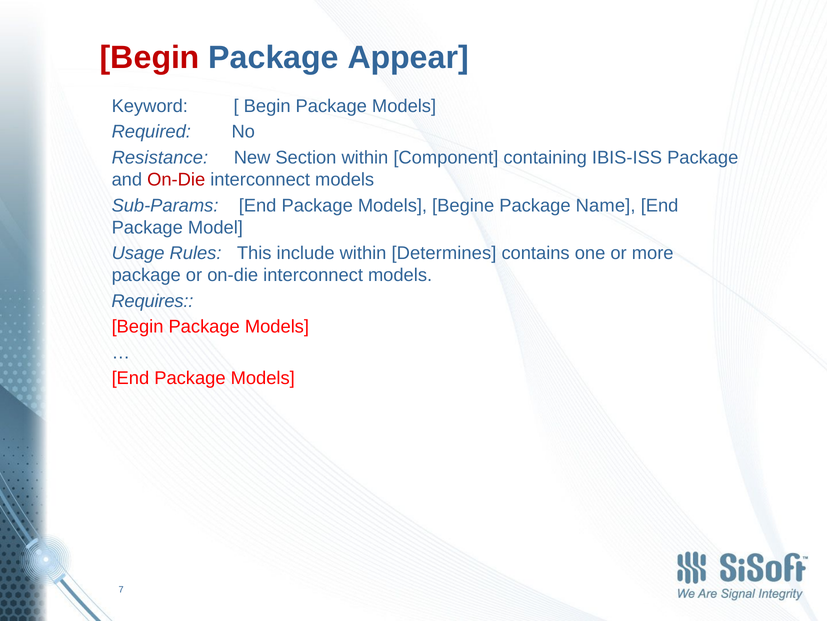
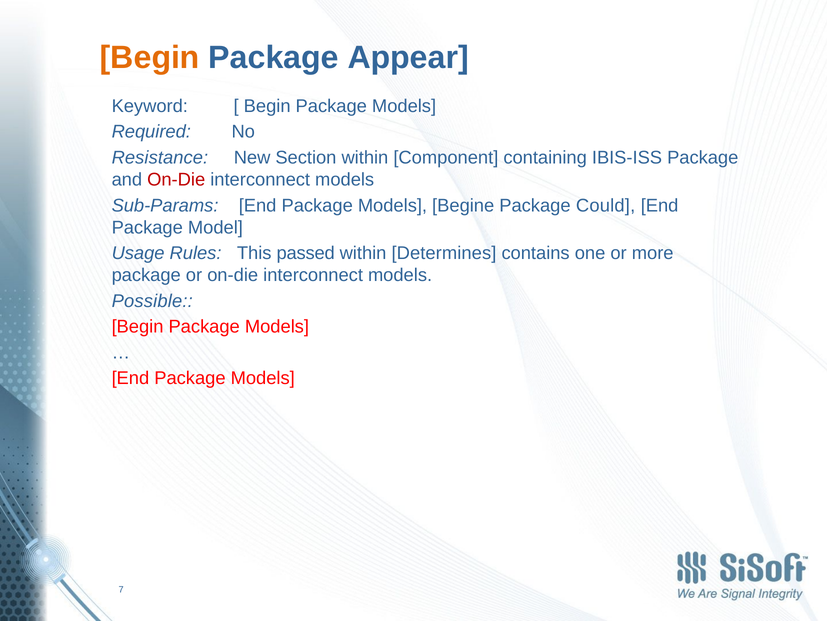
Begin colour: red -> orange (150, 57)
Name: Name -> Could (606, 205)
include: include -> passed (306, 253)
Requires: Requires -> Possible (152, 301)
